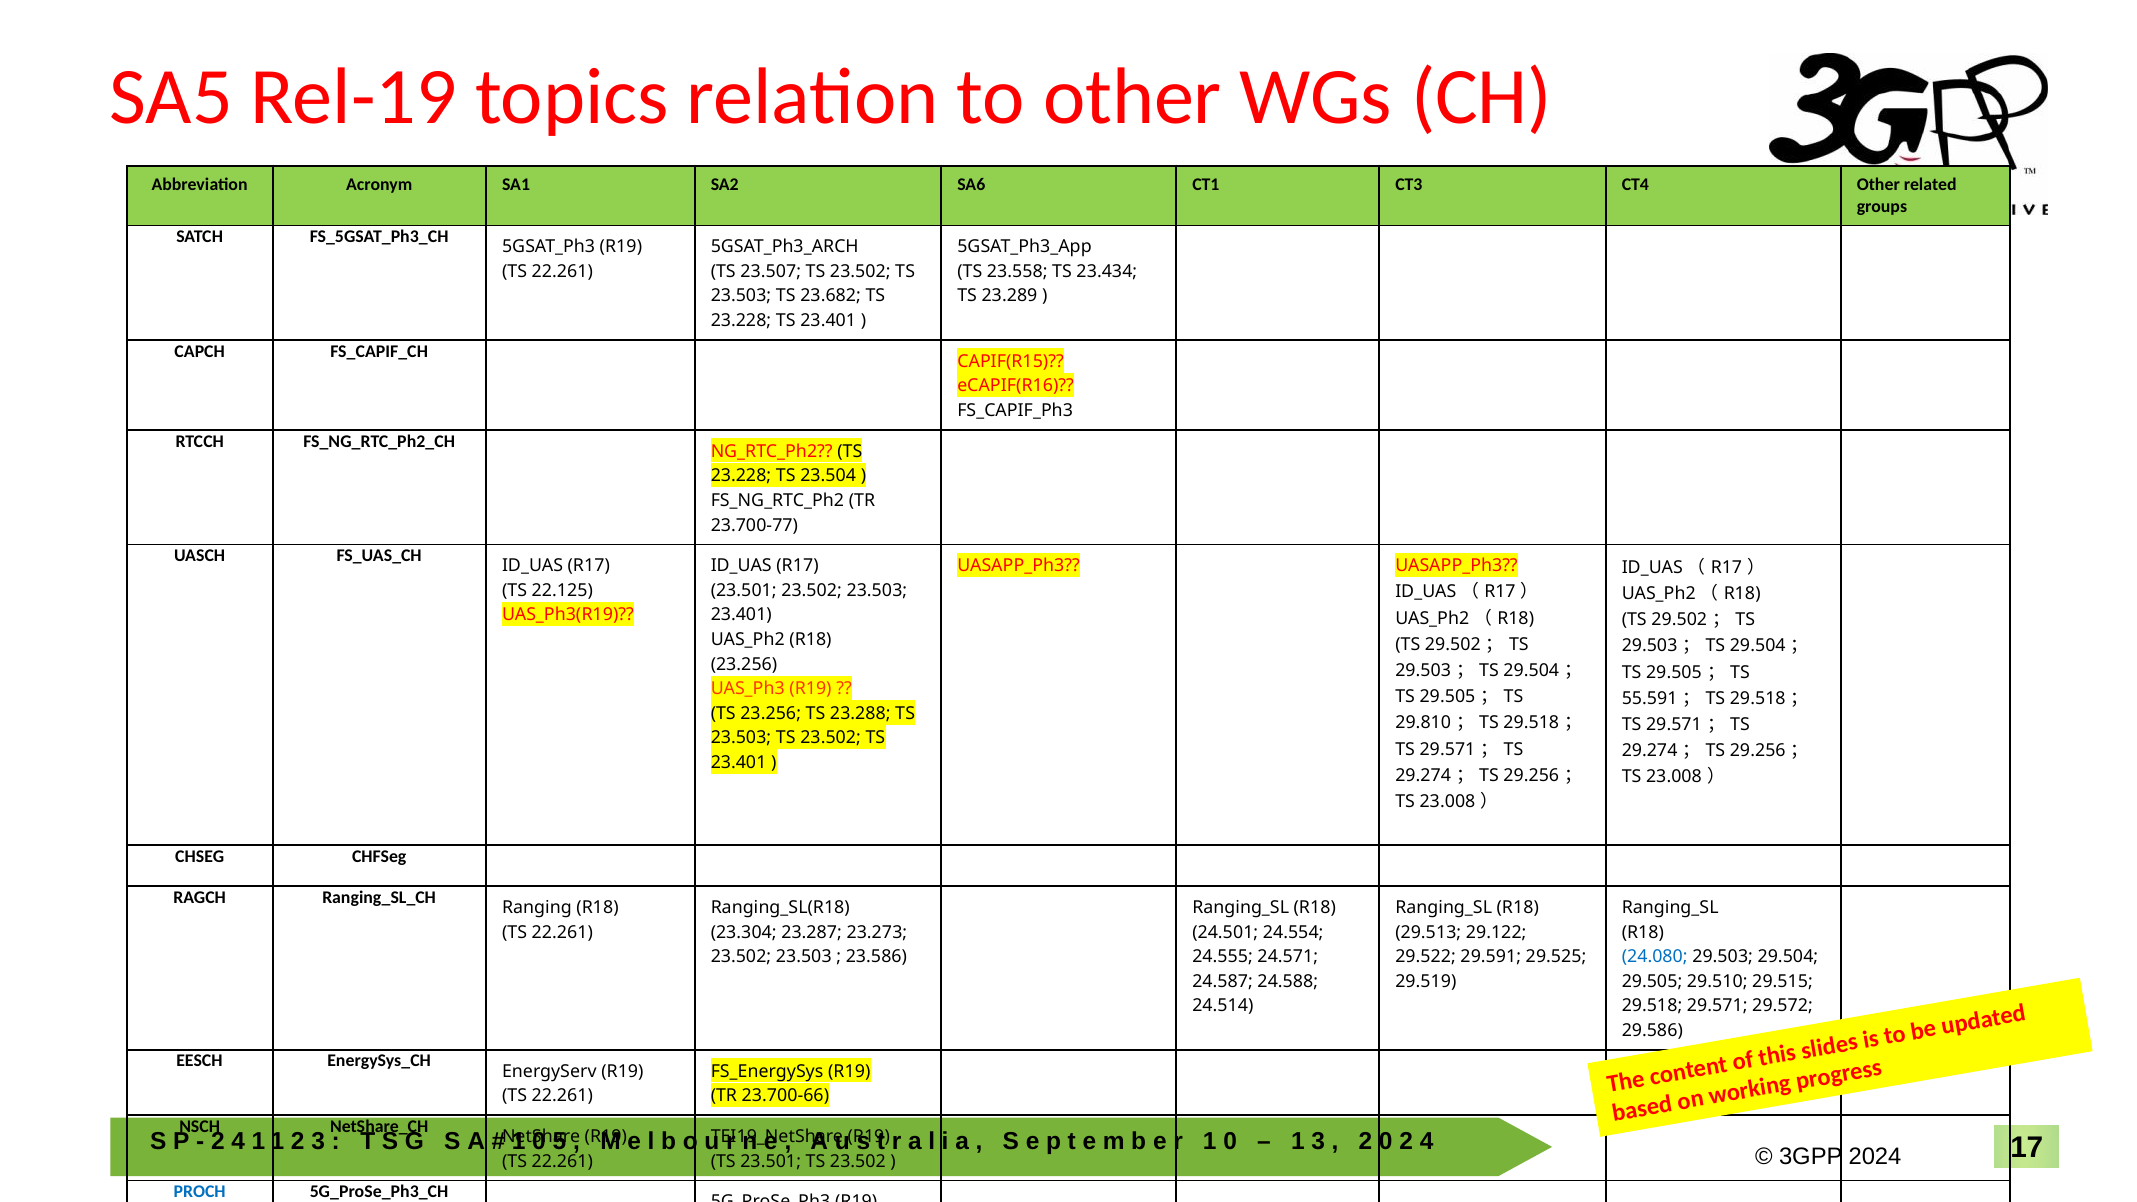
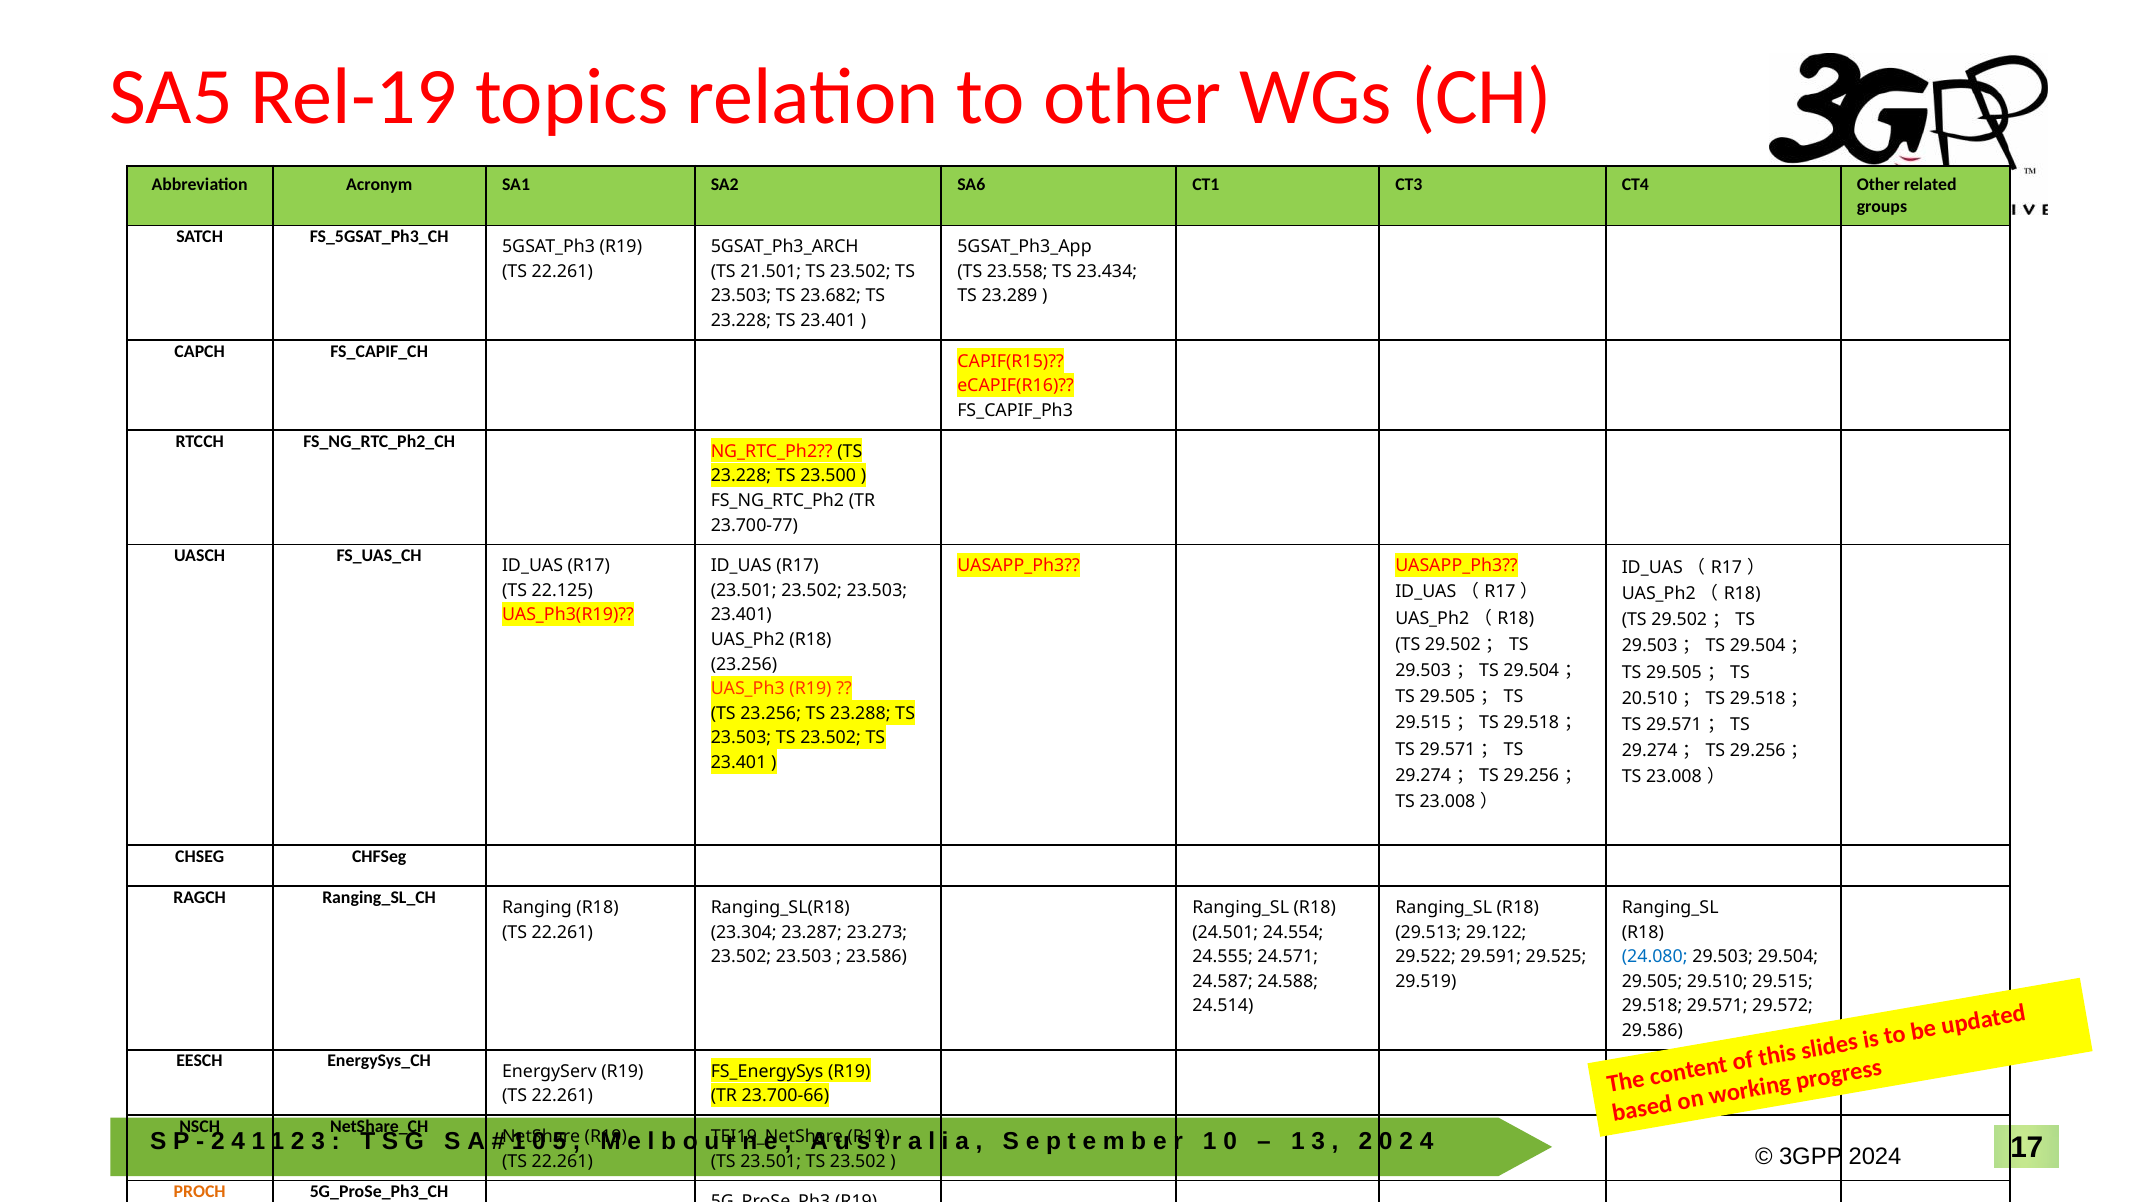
23.507: 23.507 -> 21.501 (771, 272)
23.504: 23.504 -> 23.500 (828, 476)
55.591: 55.591 -> 20.510 (1650, 698)
29.810: 29.810 -> 29.515 (1423, 723)
PROCH colour: blue -> orange (200, 1192)
